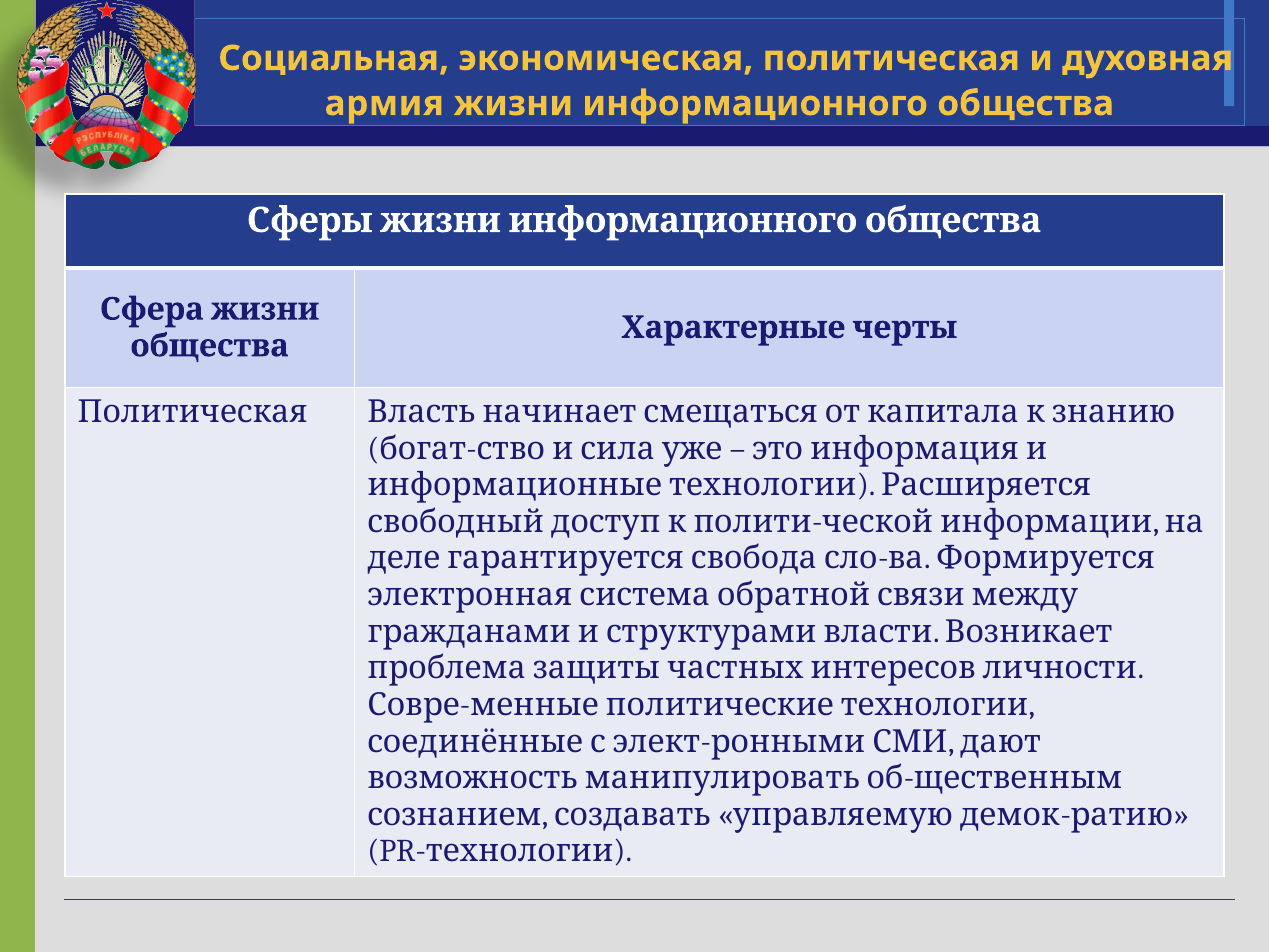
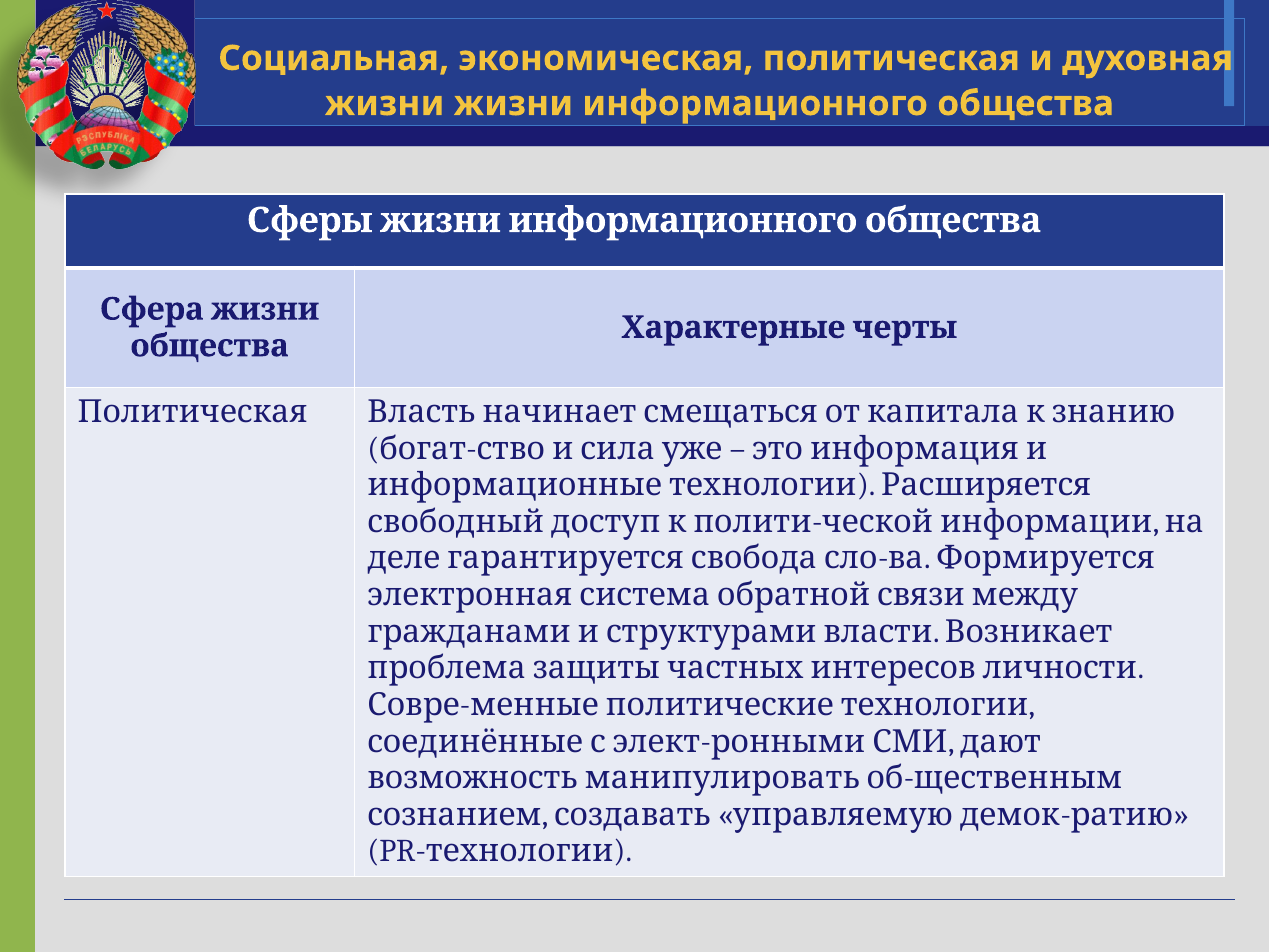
армия: армия -> жизни (384, 104)
